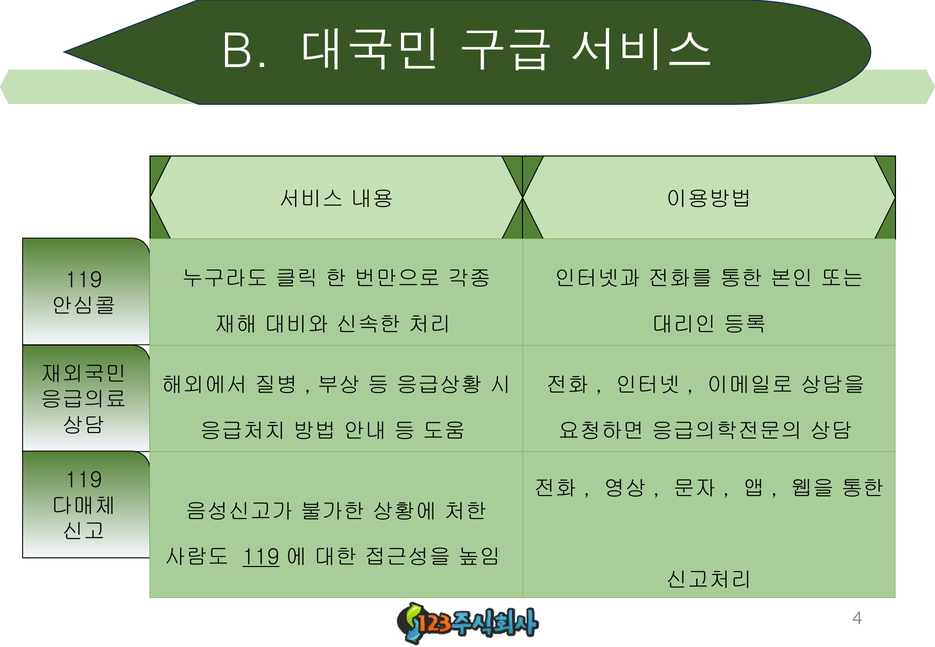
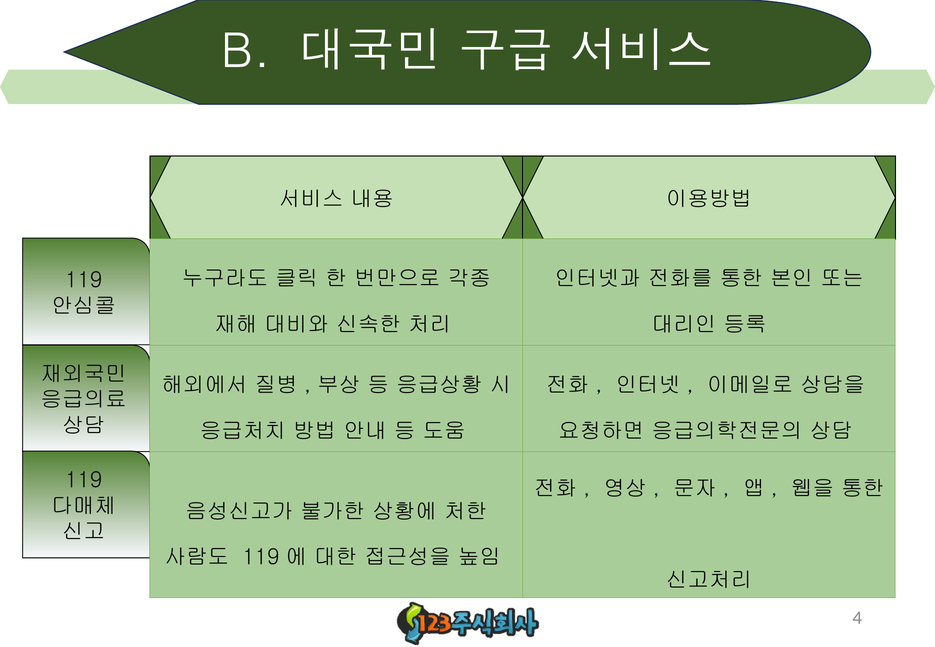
119 underline: present -> none (261, 558)
